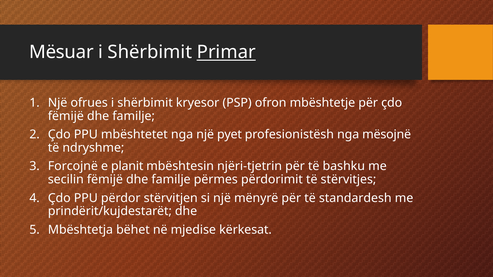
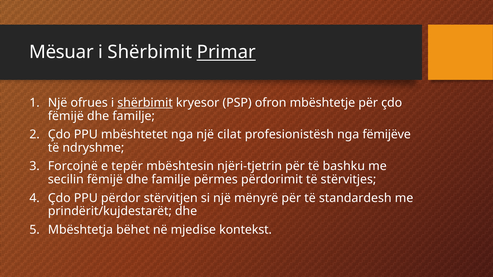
shërbimit underline: none -> present (145, 103)
pyet: pyet -> cilat (229, 135)
mësojnë: mësojnë -> fëmijëve (387, 135)
planit: planit -> tepër (127, 166)
kërkesat: kërkesat -> kontekst (246, 230)
